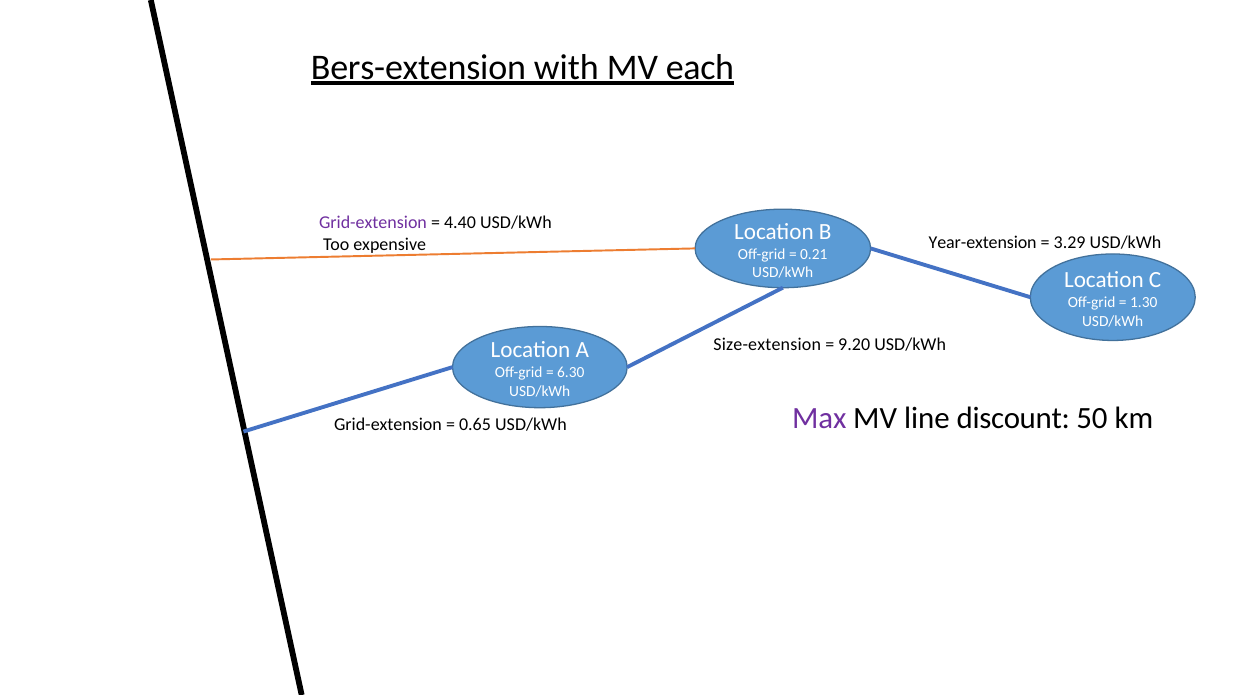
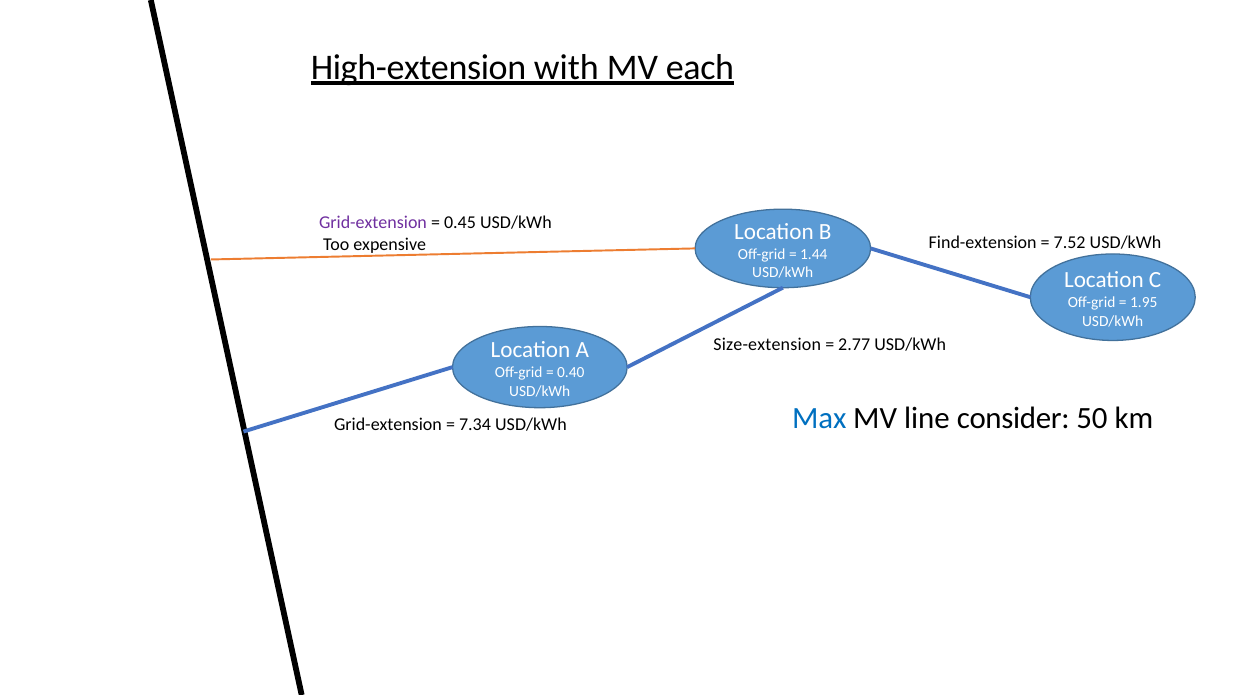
Bers-extension: Bers-extension -> High-extension (419, 67)
4.40: 4.40 -> 0.45 (460, 222)
Year-extension: Year-extension -> Find-extension (983, 242)
3.29: 3.29 -> 7.52 (1070, 242)
0.21: 0.21 -> 1.44 (814, 254)
1.30: 1.30 -> 1.95 (1144, 303)
9.20: 9.20 -> 2.77 (854, 344)
6.30: 6.30 -> 0.40 (571, 373)
Max colour: purple -> blue (819, 418)
discount: discount -> consider (1013, 418)
0.65: 0.65 -> 7.34 (475, 424)
